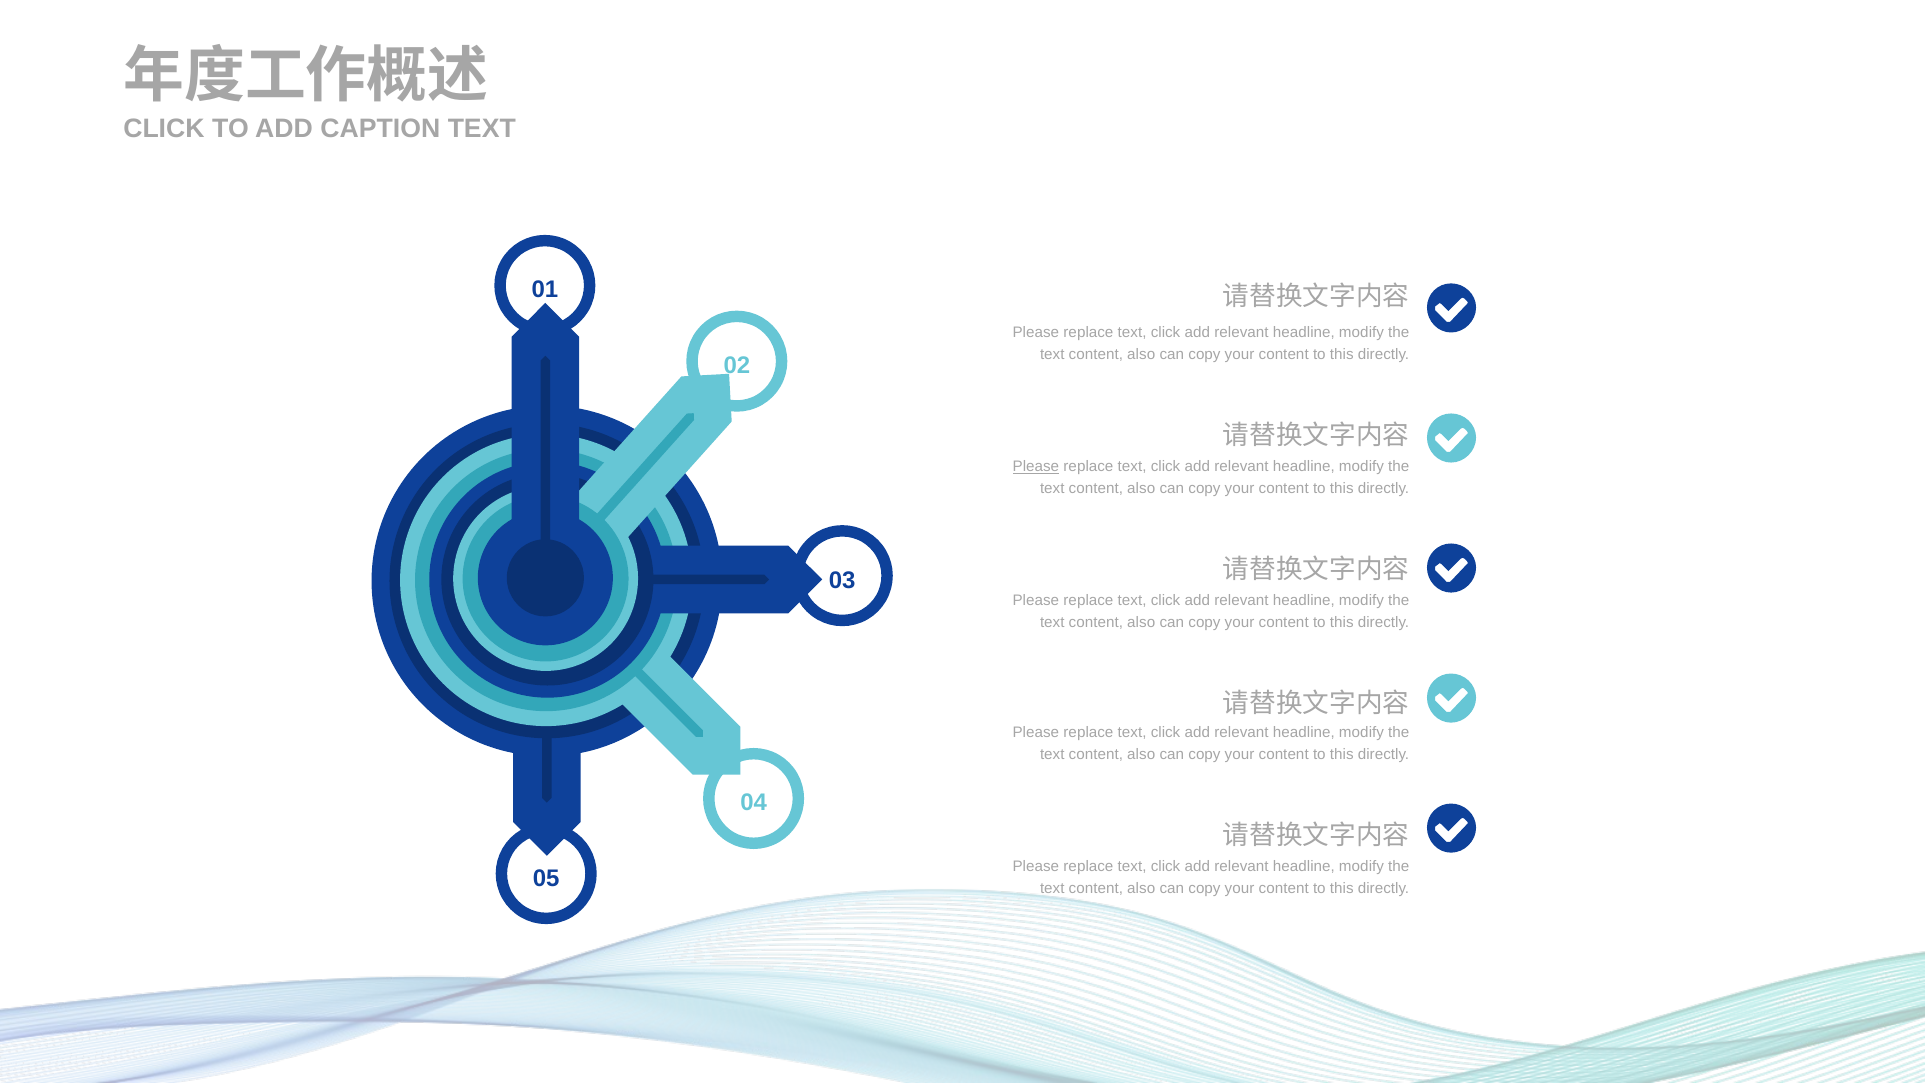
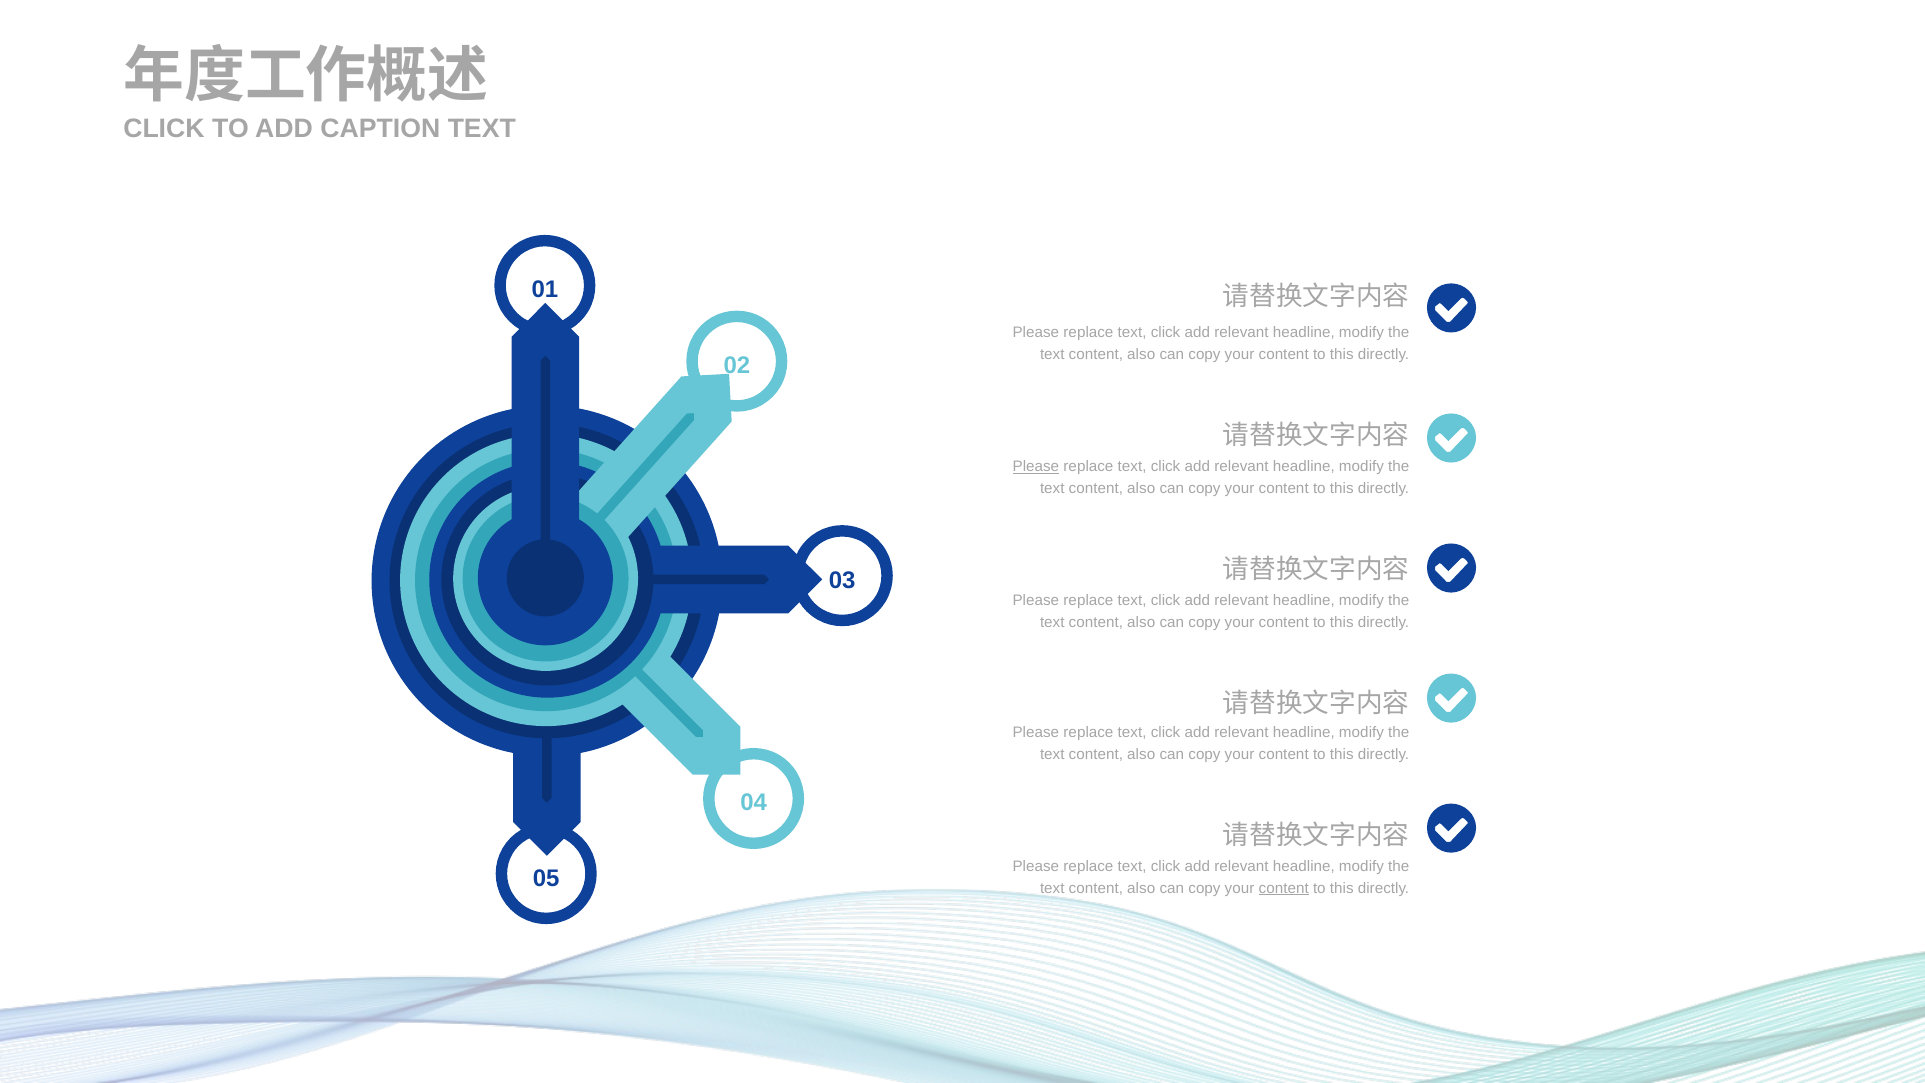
content underline: none -> present (1284, 888)
